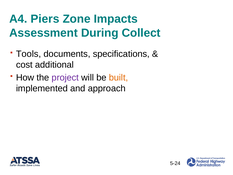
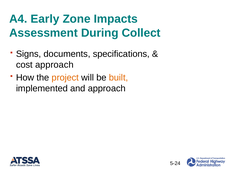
Piers: Piers -> Early (45, 19)
Tools: Tools -> Signs (29, 54)
cost additional: additional -> approach (54, 65)
project colour: purple -> orange (65, 77)
